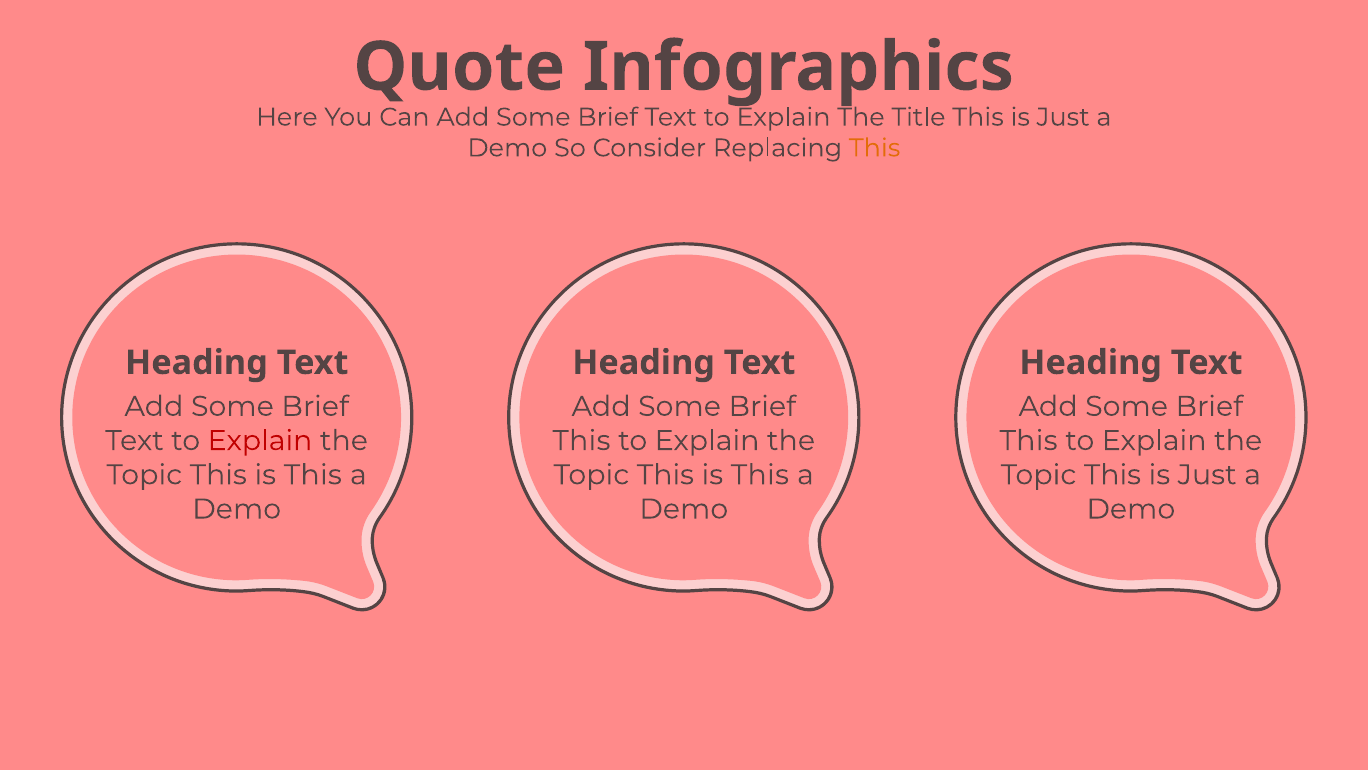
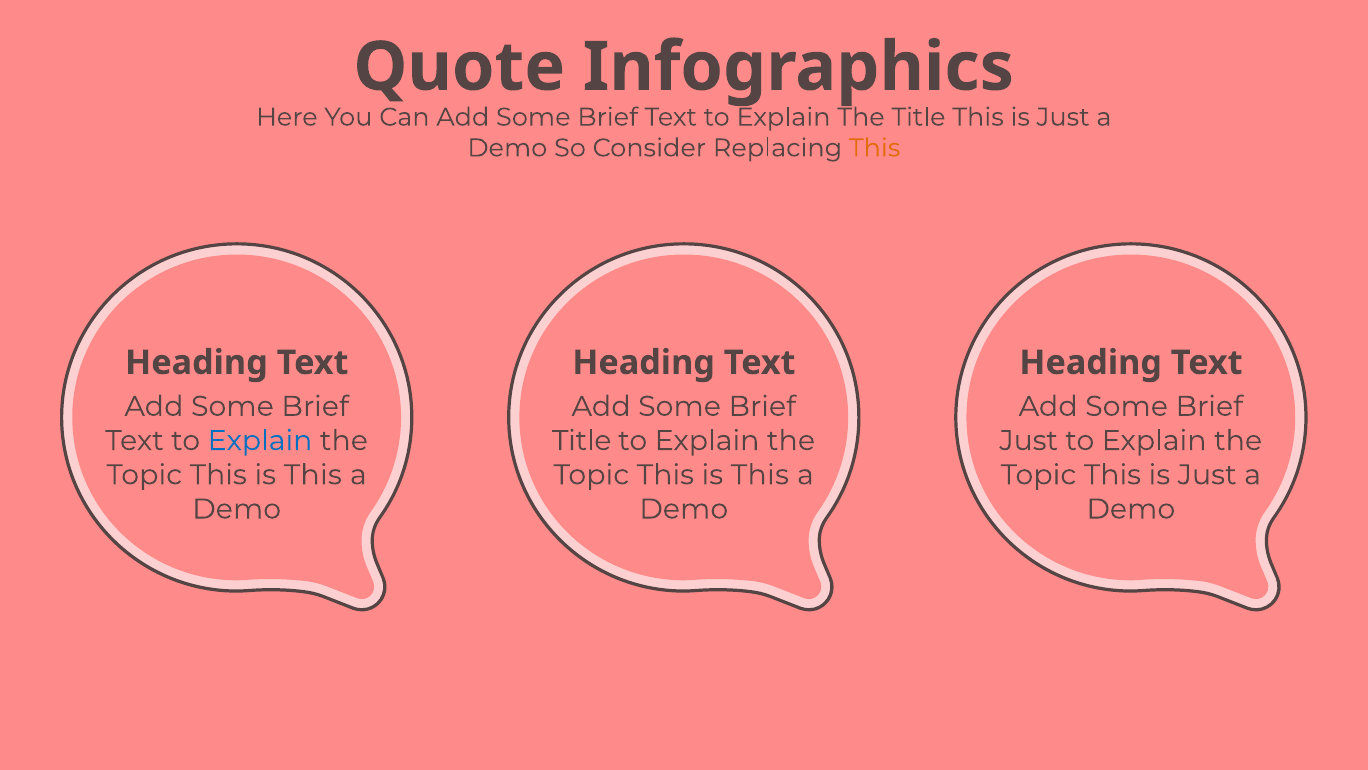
Explain colour: red -> blue (260, 440)
This: This -> Title (582, 440)
This: This -> Just (1029, 440)
